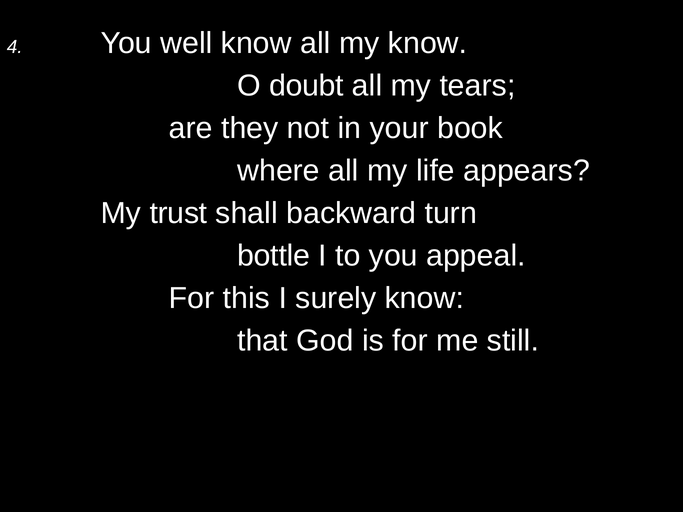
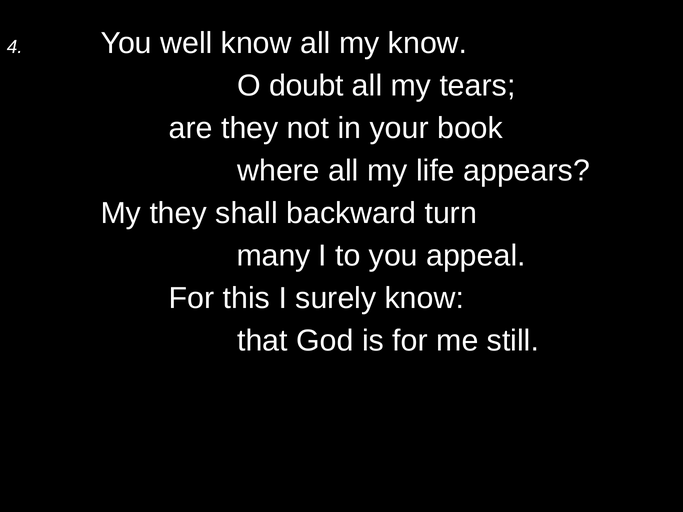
My trust: trust -> they (178, 213)
bottle: bottle -> many (274, 256)
